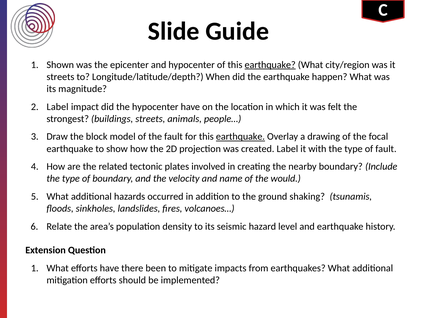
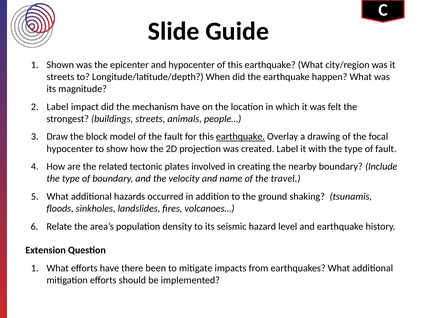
earthquake underline: present -> none (270, 65)
the hypocenter: hypocenter -> mechanism (155, 106)
earthquake: earthquake -> hypocenter (70, 148)
would: would -> travel (286, 178)
